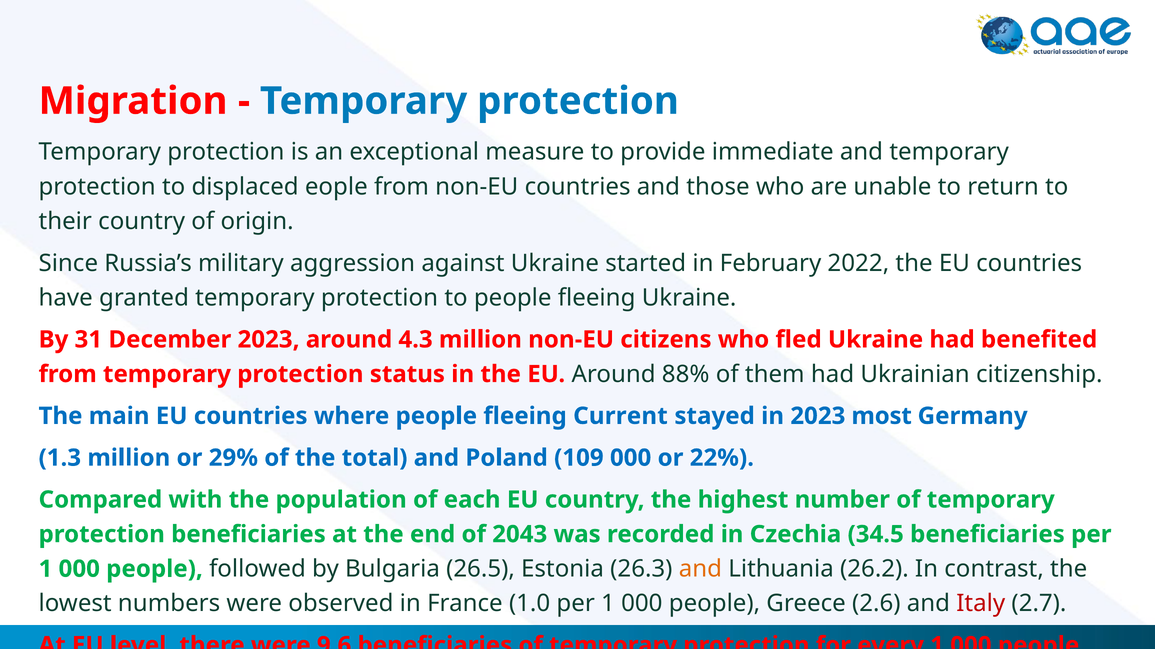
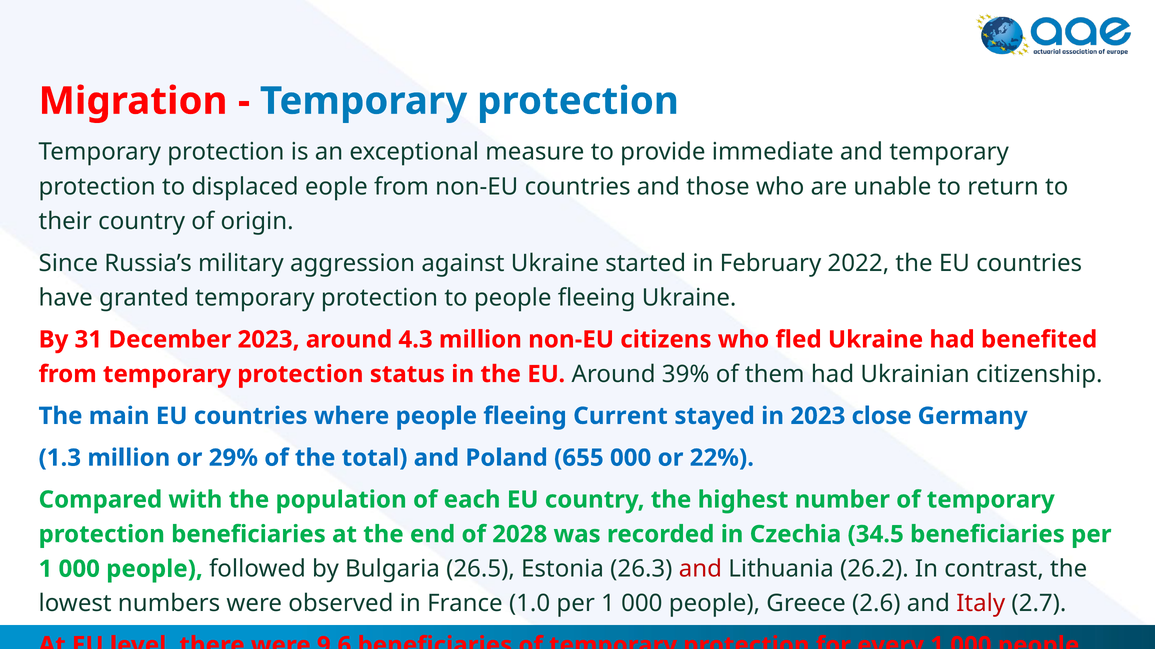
88%: 88% -> 39% (686, 375)
most: most -> close (882, 416)
109: 109 -> 655 (579, 458)
2043: 2043 -> 2028 (520, 535)
and colour: orange -> red (700, 569)
